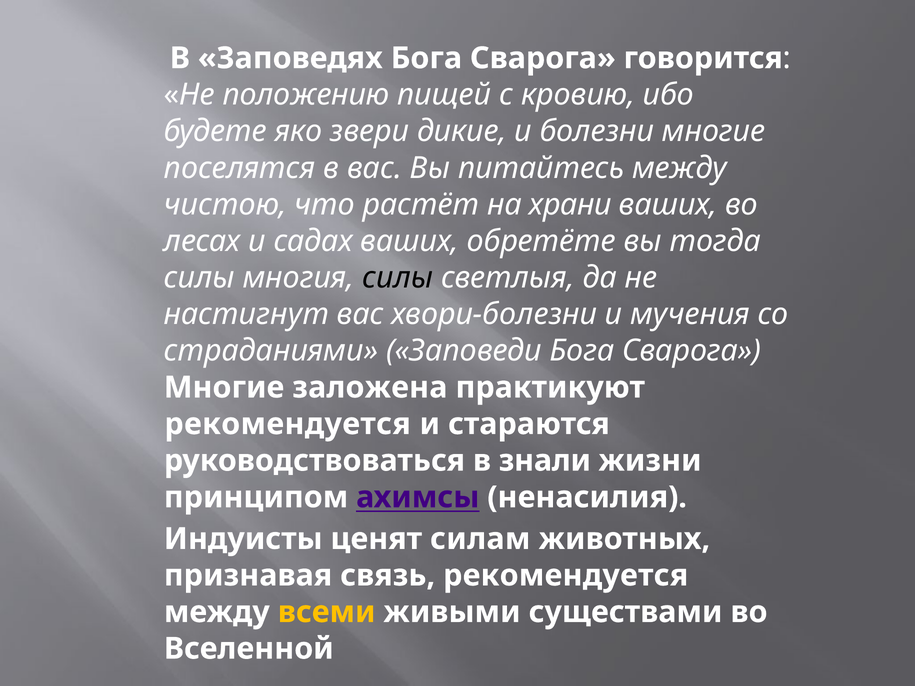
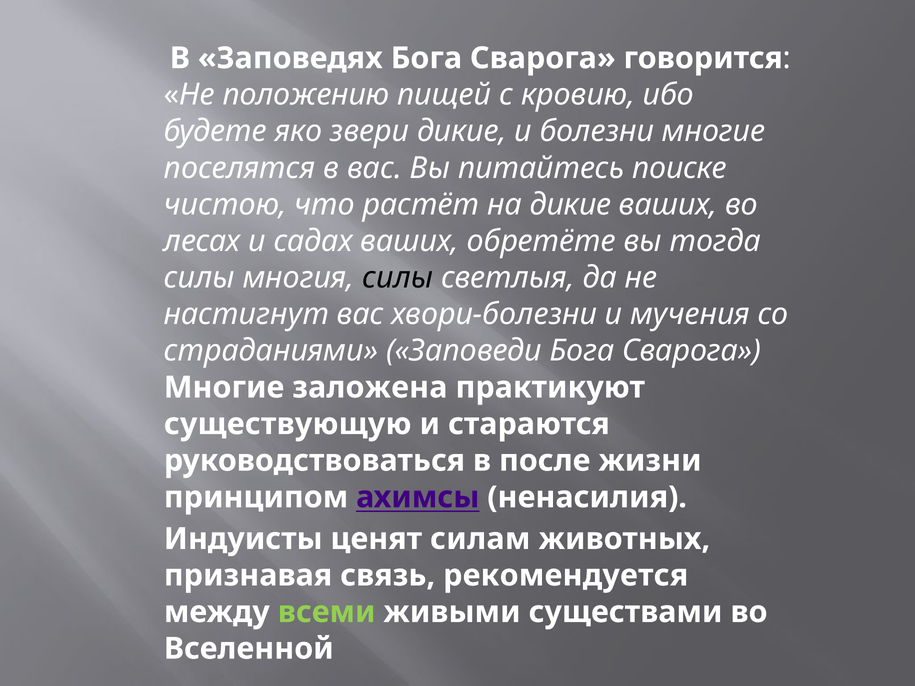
питайтесь между: между -> поиске (680, 168)
на храни: храни -> дикие (571, 205)
рекомендуется: рекомендуется -> существующую (288, 424)
знали: знали -> после (545, 461)
всеми colour: yellow -> light green (327, 612)
